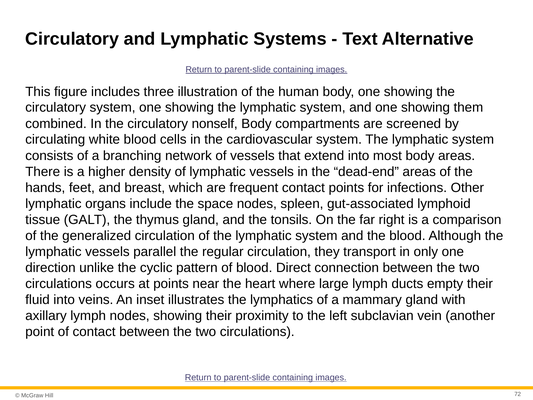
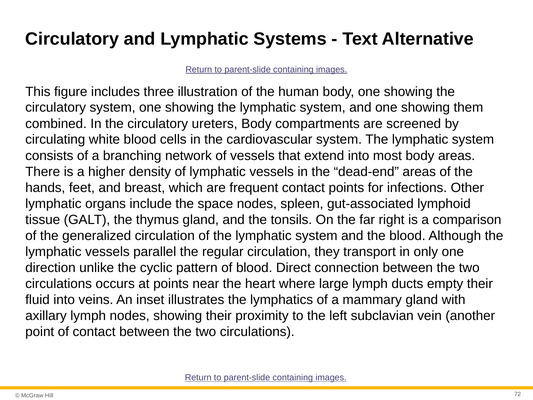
nonself: nonself -> ureters (215, 124)
